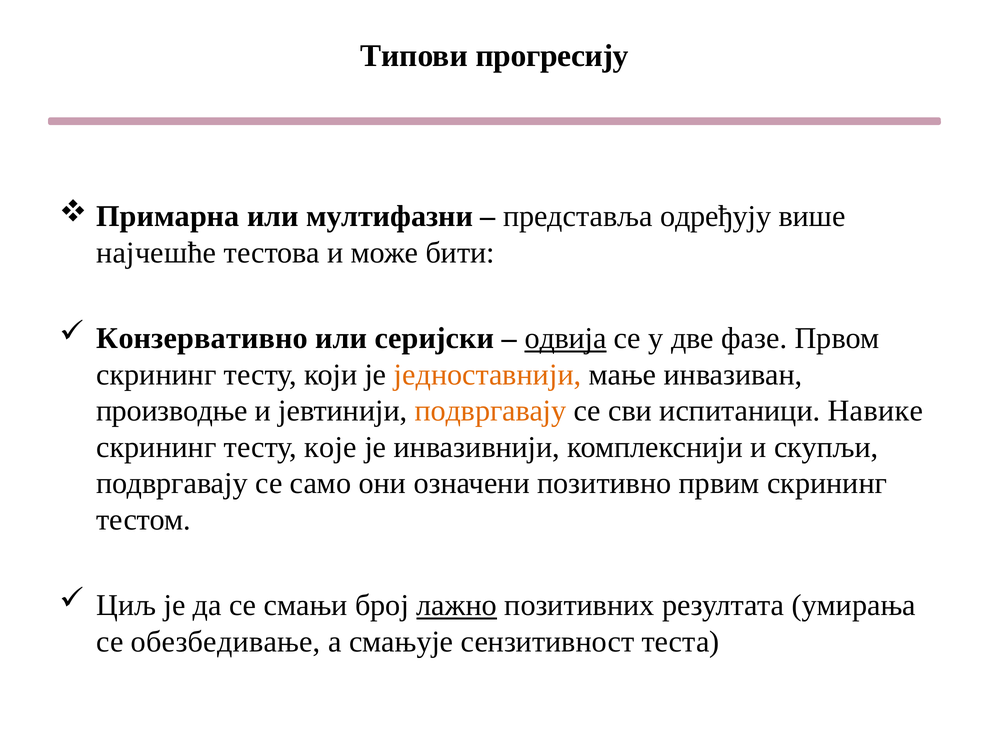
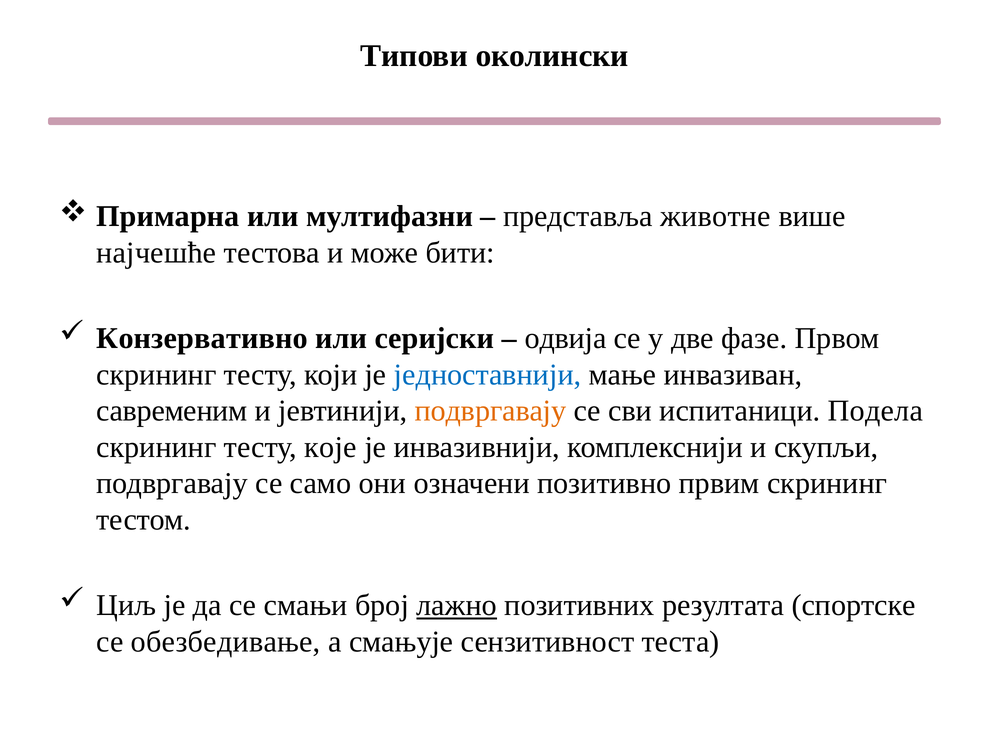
прогресију: прогресију -> околински (552, 56)
одређују: одређују -> животне (715, 216)
одвија underline: present -> none (566, 338)
једноставнији colour: orange -> blue (488, 375)
производње: производње -> савременим (172, 411)
Навике: Навике -> Подела (875, 411)
умирања: умирања -> спортске (854, 605)
